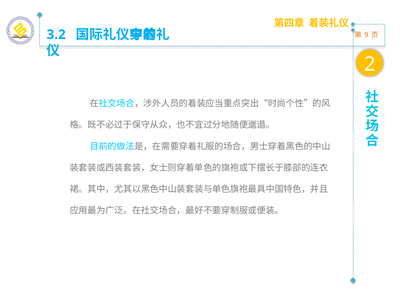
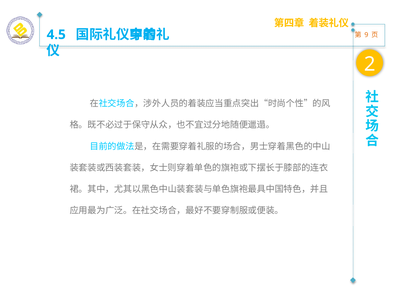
3.2: 3.2 -> 4.5 (56, 35)
